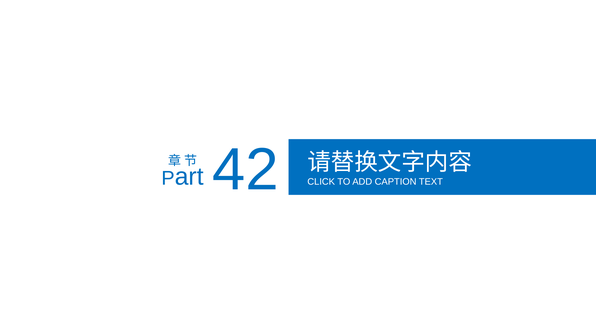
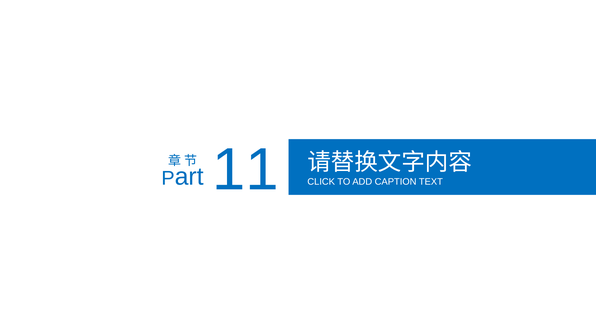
42: 42 -> 11 (245, 170)
